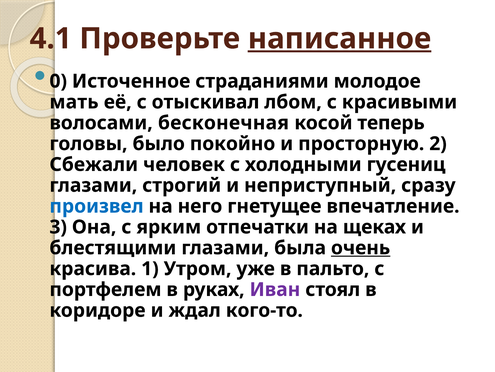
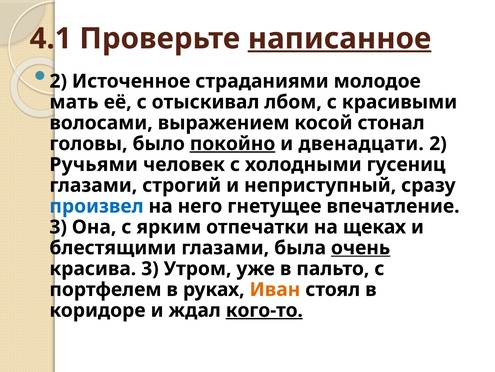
0: 0 -> 2 (58, 81)
бесконечная: бесконечная -> выражением (224, 123)
теперь: теперь -> стонал (391, 123)
покойно underline: none -> present (233, 143)
просторную: просторную -> двенадцати (361, 143)
Сбежали: Сбежали -> Ручьями (94, 164)
красива 1: 1 -> 3 (150, 268)
Иван colour: purple -> orange (275, 289)
кого-то underline: none -> present (264, 310)
